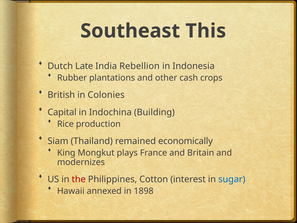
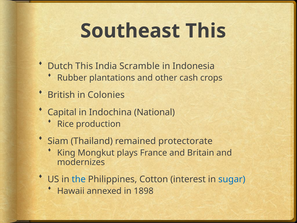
Dutch Late: Late -> This (84, 66)
Rebellion: Rebellion -> Scramble (140, 66)
Building: Building -> National (154, 112)
economically: economically -> protectorate (185, 141)
the colour: red -> blue (79, 179)
